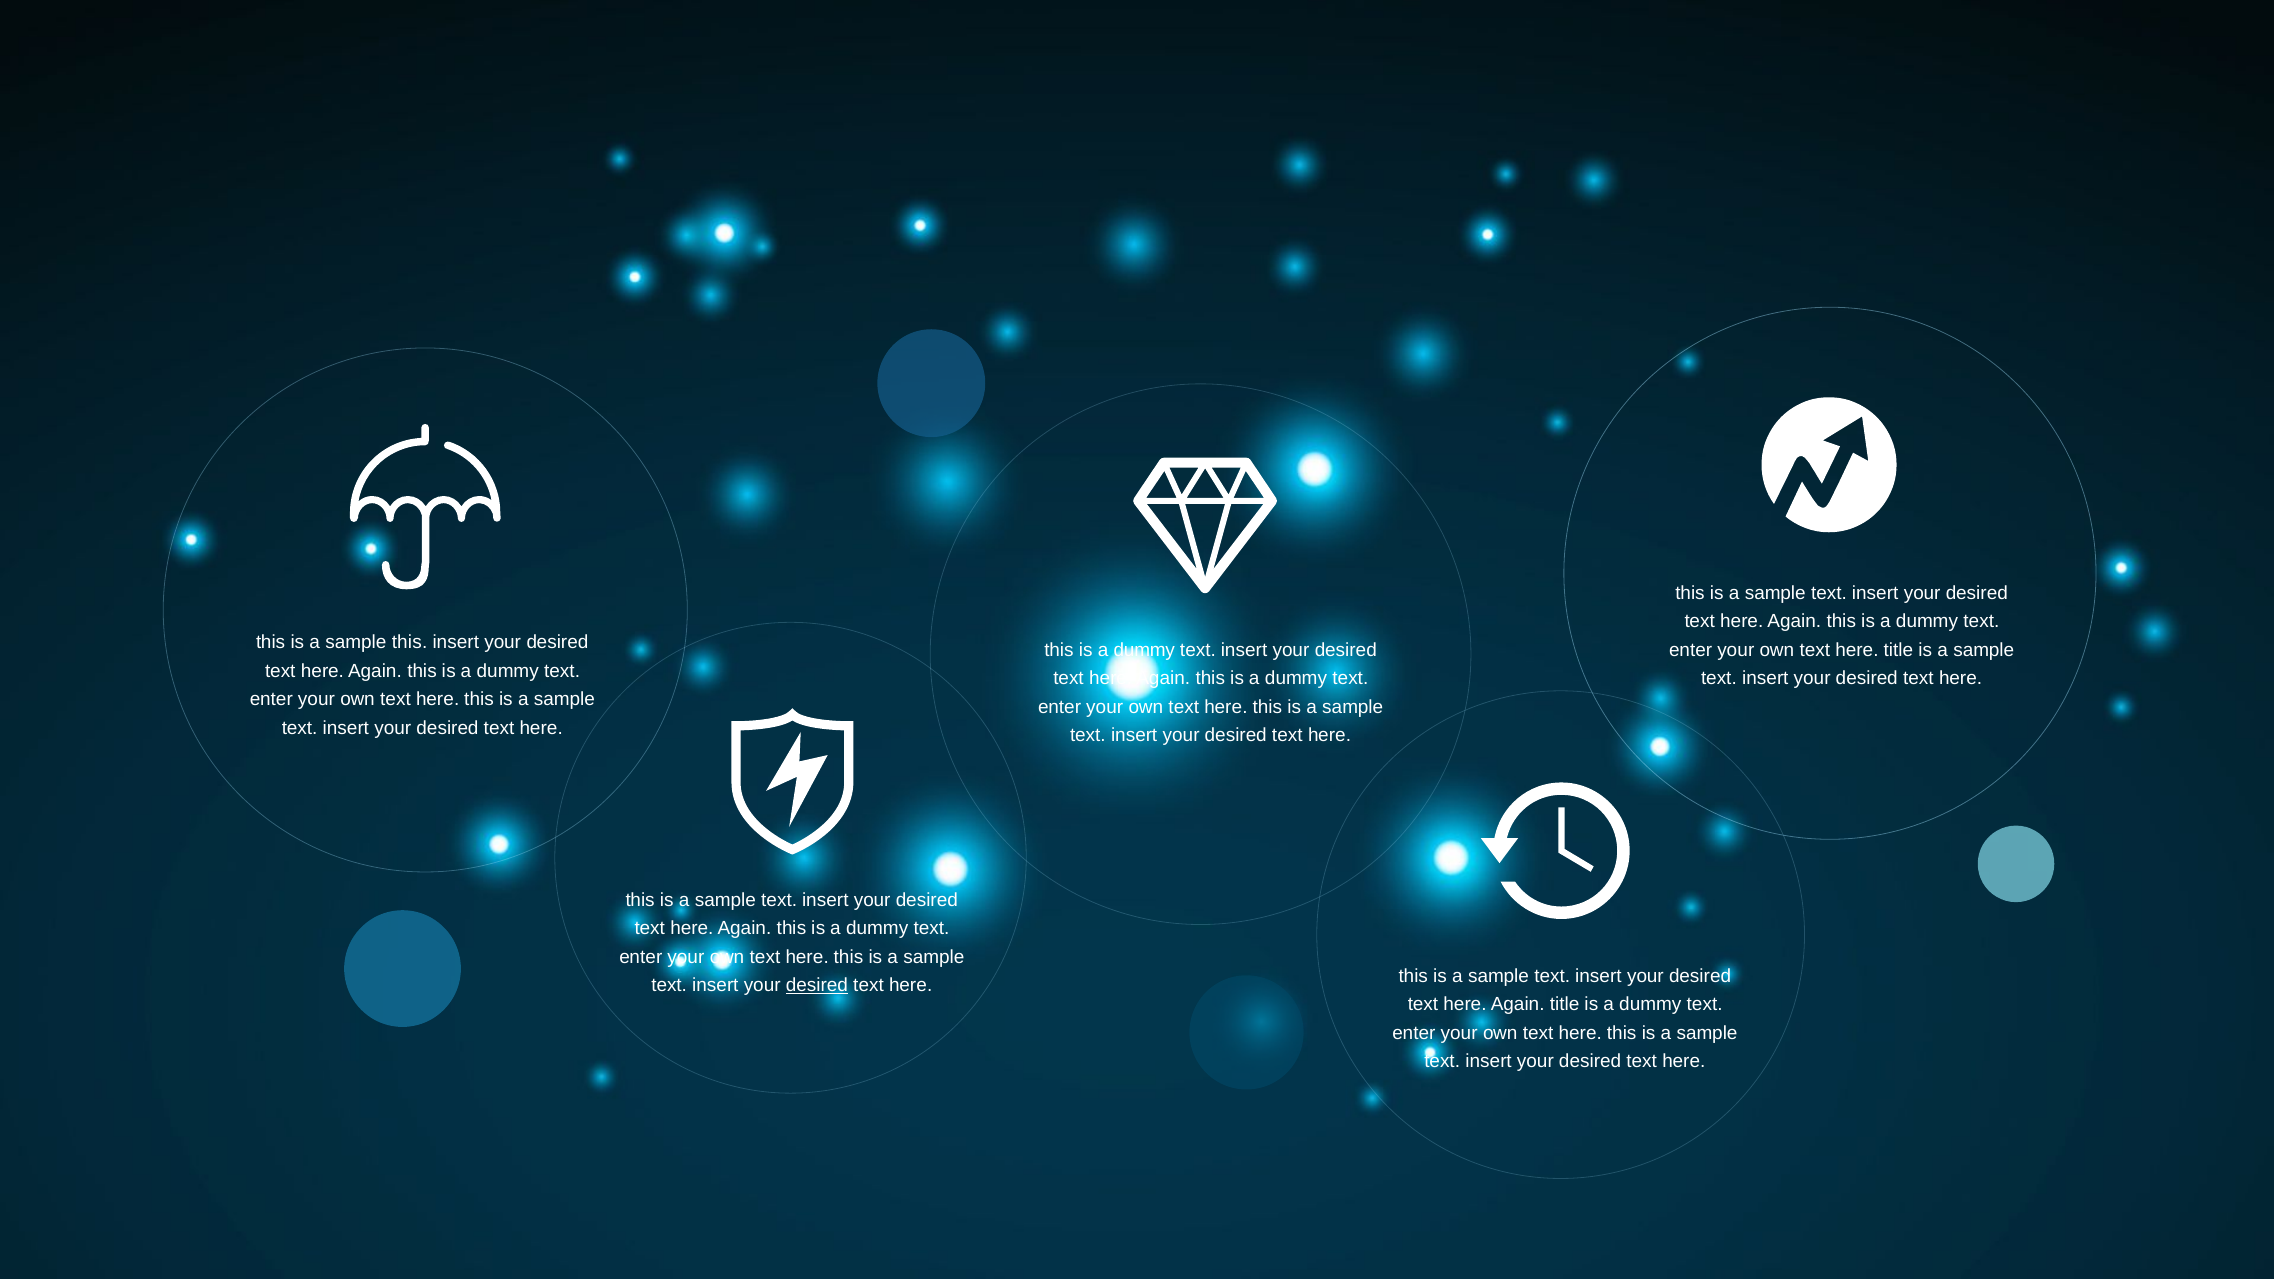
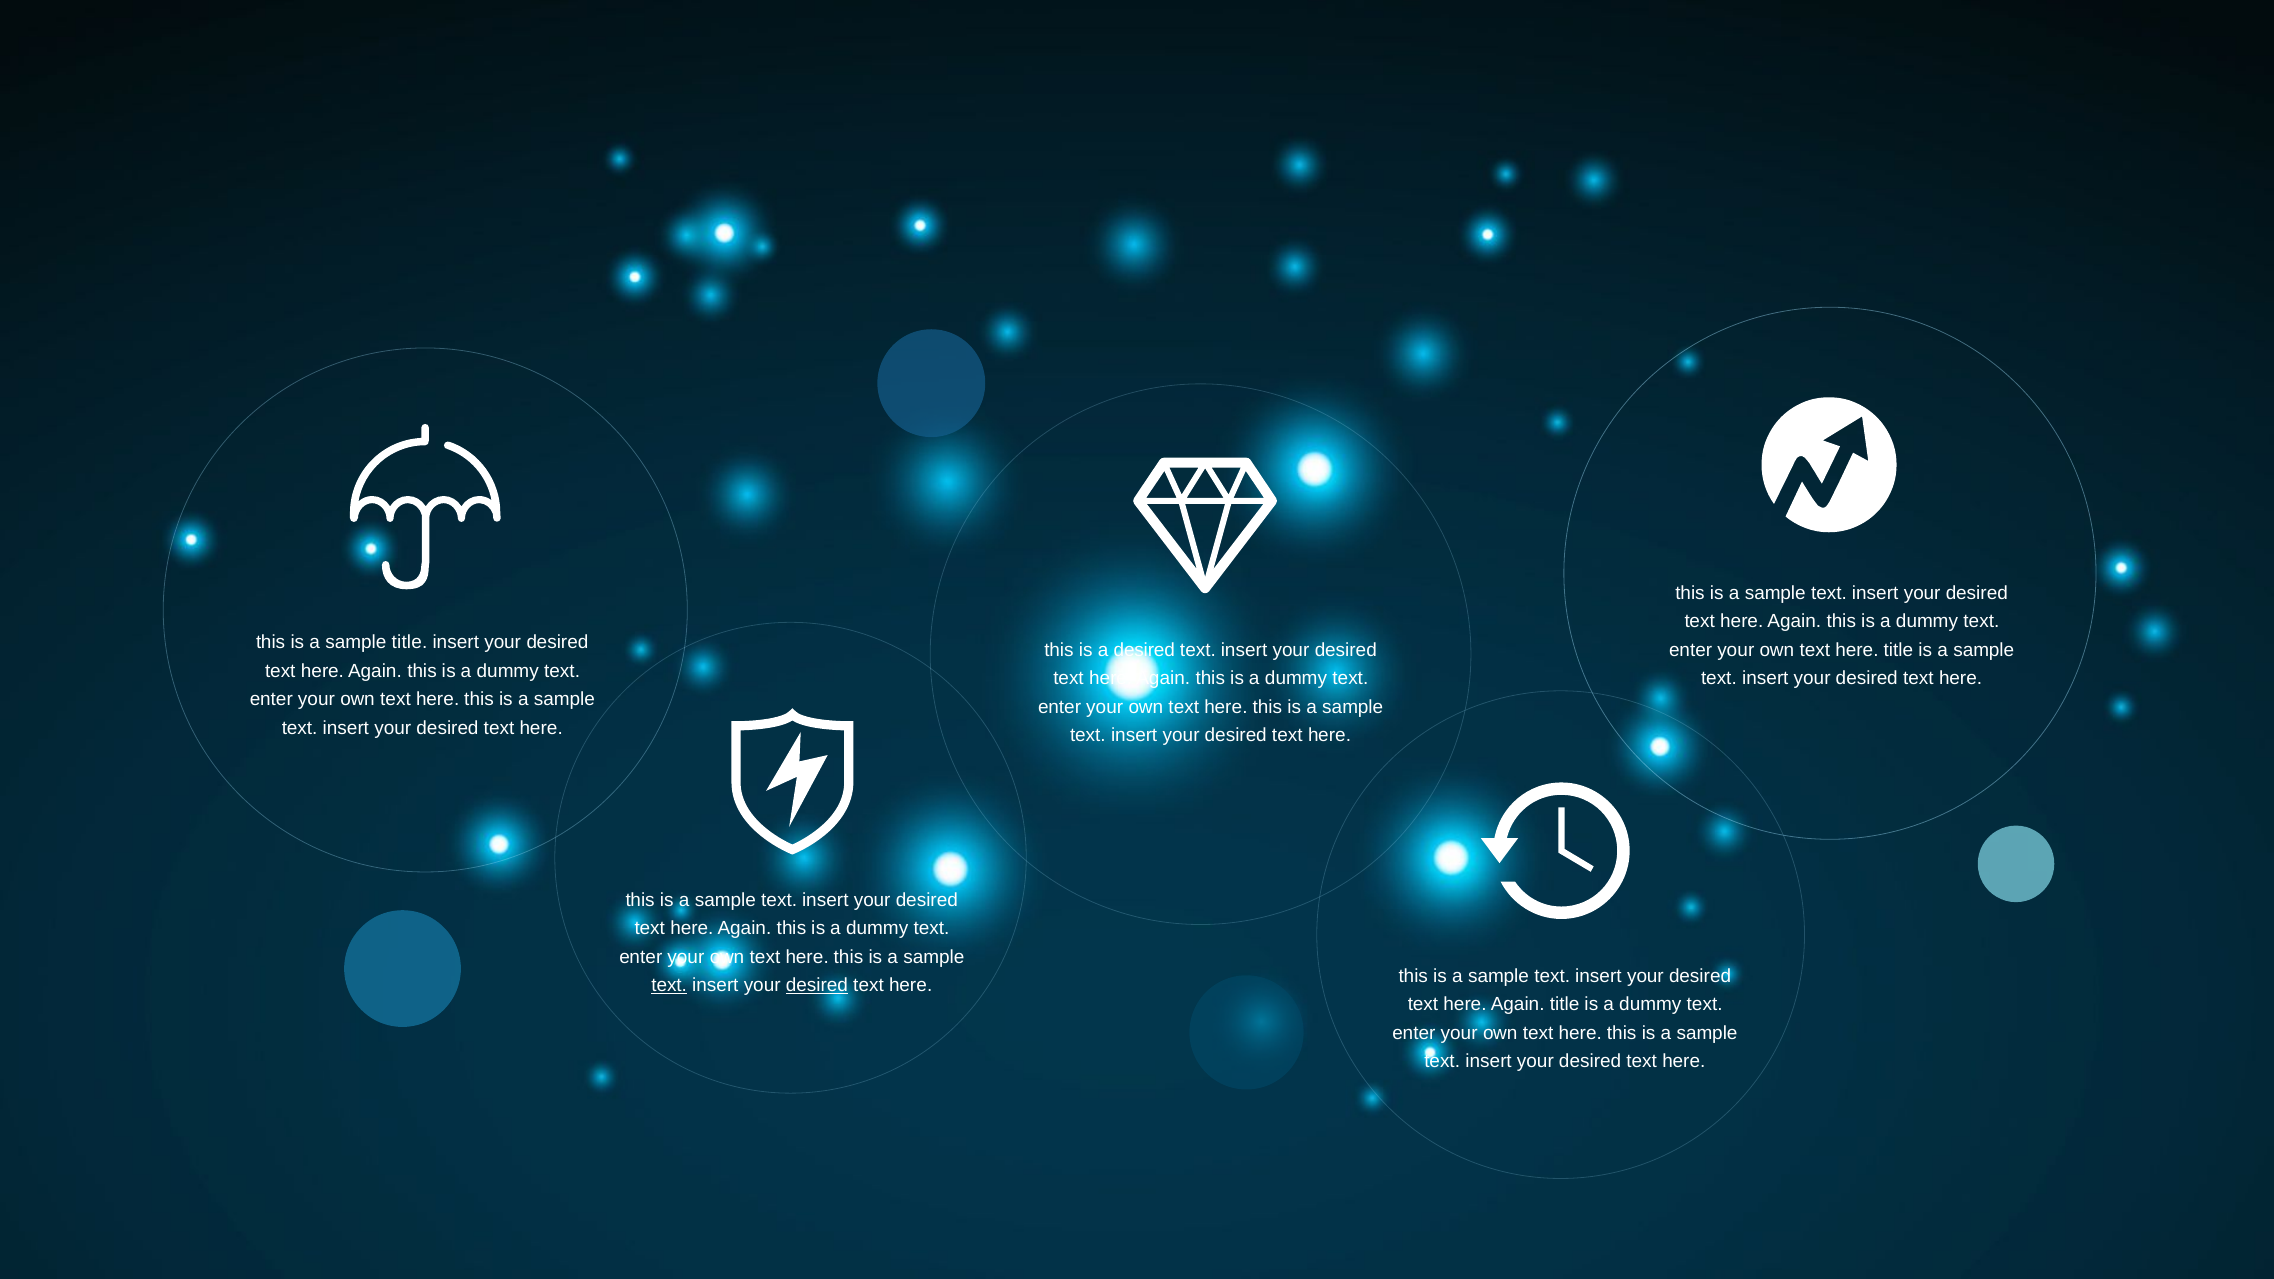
sample this: this -> title (410, 643)
dummy: dummy -> desired (1144, 650)
text underline: none -> present (669, 986)
